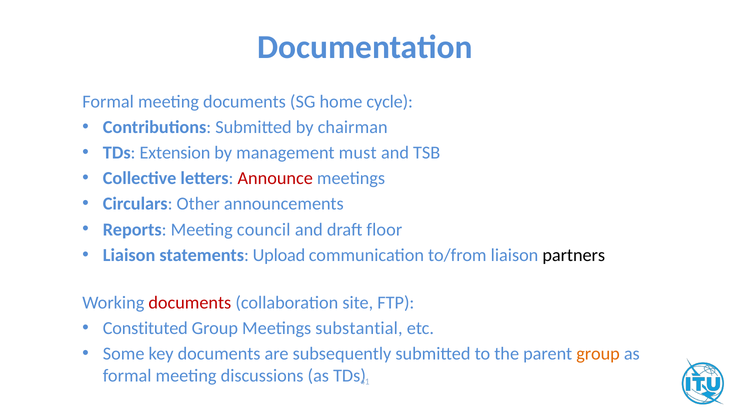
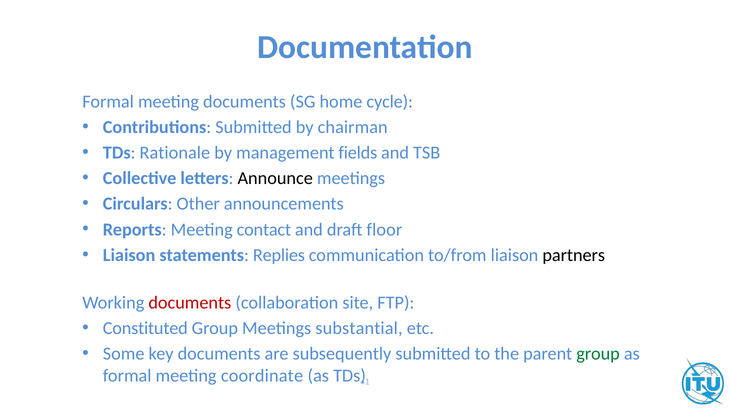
Extension: Extension -> Rationale (175, 153)
must: must -> fields (358, 153)
Announce colour: red -> black (275, 178)
council: council -> contact (264, 229)
Upload: Upload -> Replies (279, 255)
group colour: orange -> green (598, 353)
discussions: discussions -> coordinate (262, 375)
